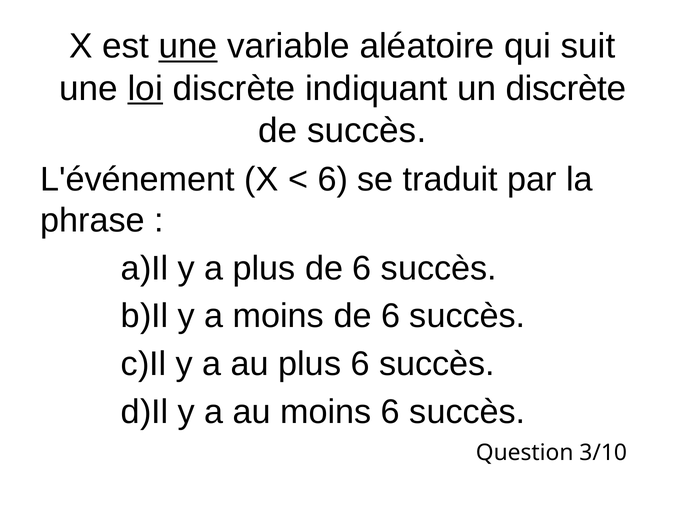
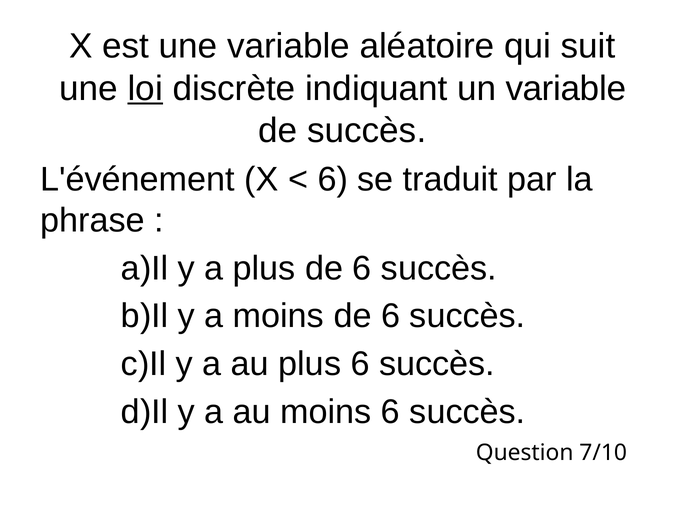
une underline: present -> none (188, 46)
un discrète: discrète -> variable (566, 88)
3/10: 3/10 -> 7/10 (603, 453)
